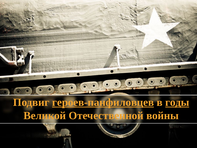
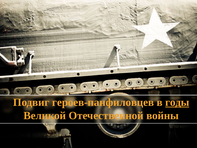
героев-панфиловцев underline: present -> none (103, 102)
